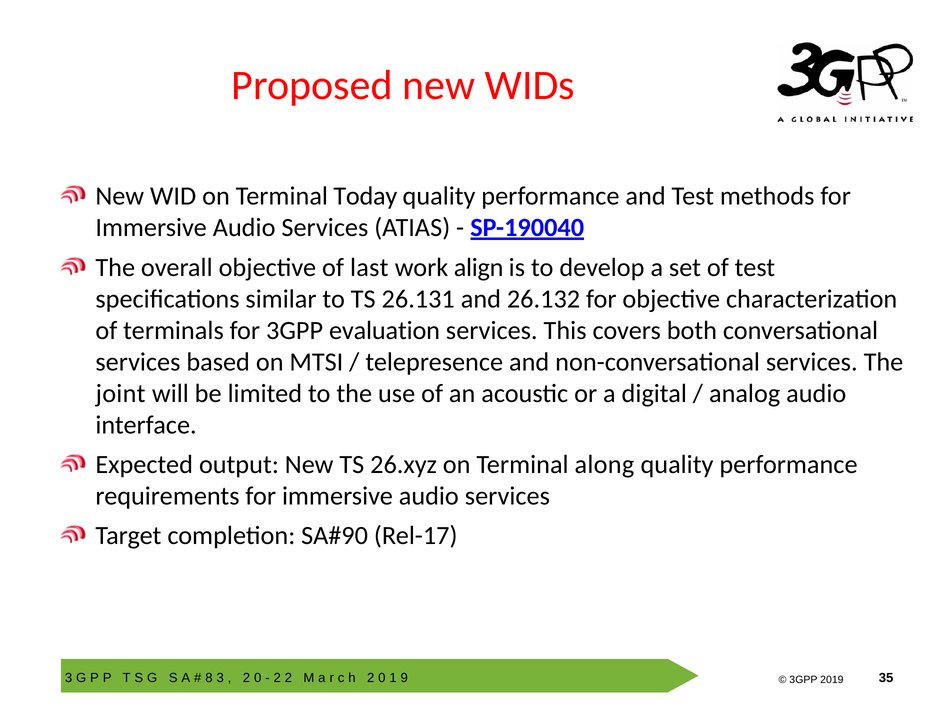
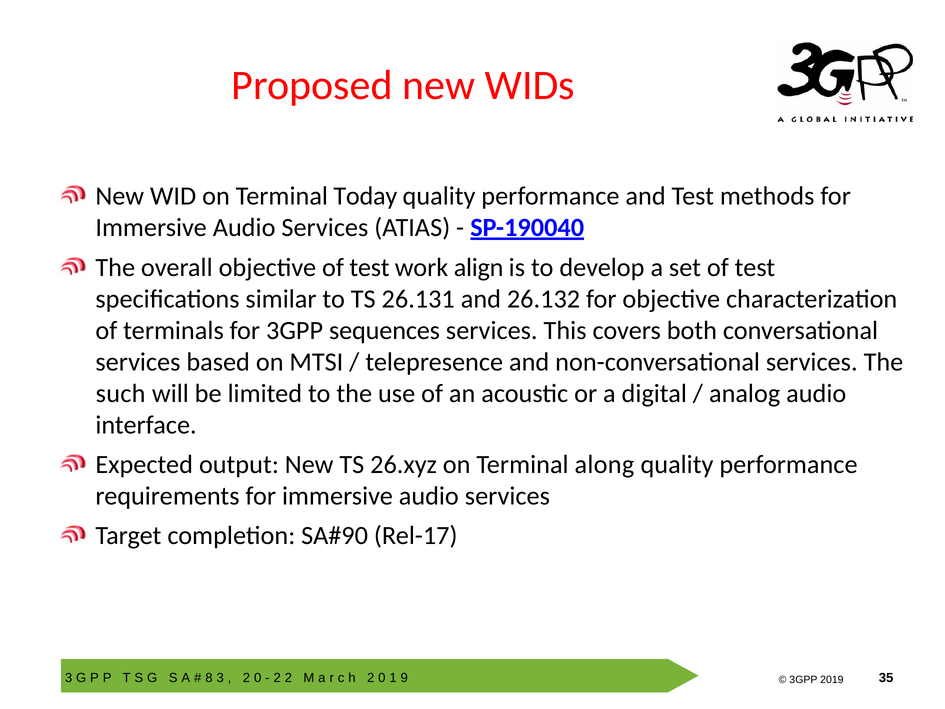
objective of last: last -> test (370, 268)
evaluation: evaluation -> sequences (385, 331)
joint: joint -> such (121, 394)
